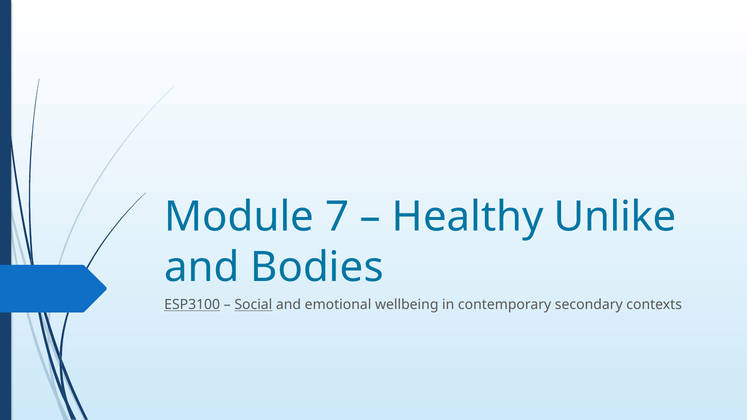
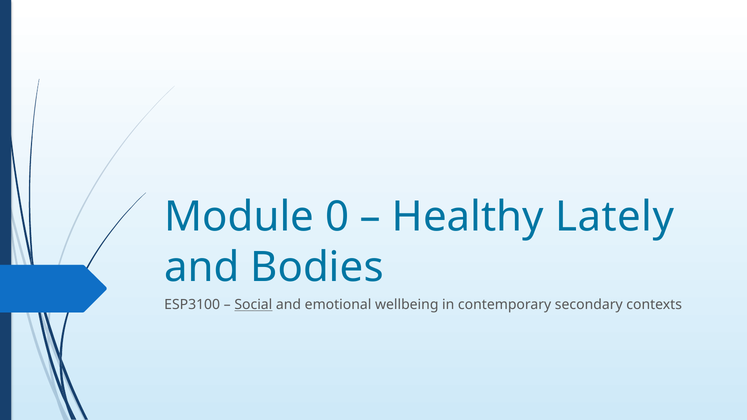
7: 7 -> 0 (337, 217)
Unlike: Unlike -> Lately (615, 217)
ESP3100 underline: present -> none (192, 305)
